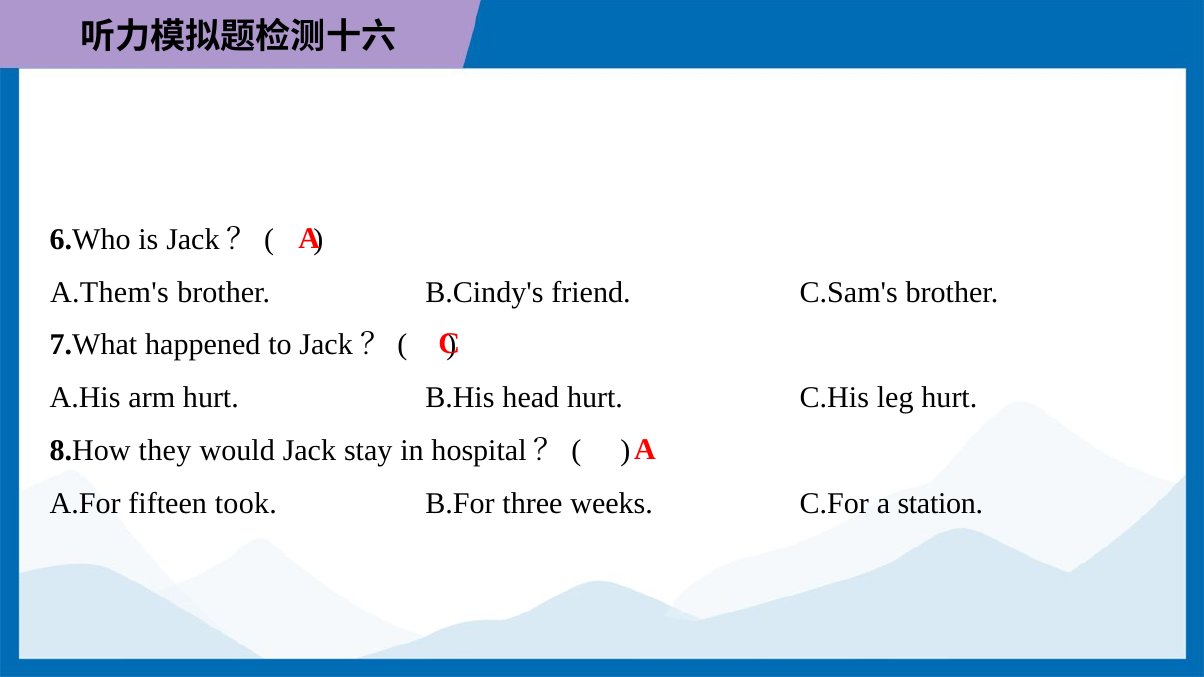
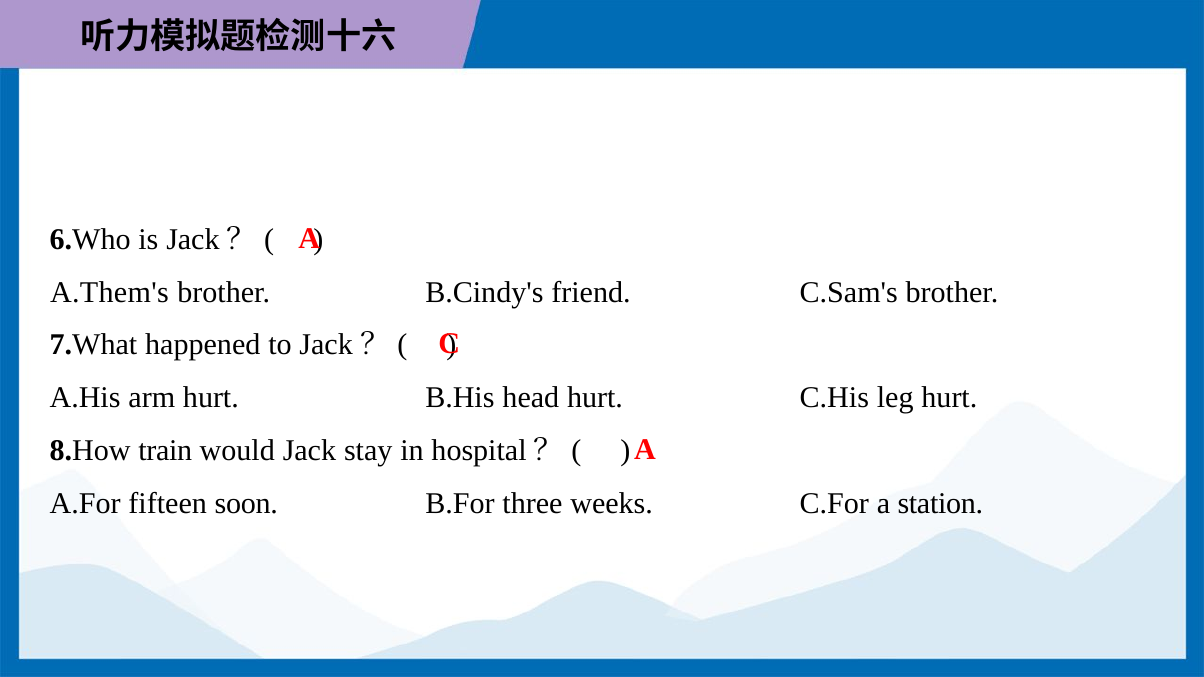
they: they -> train (165, 451)
took: took -> soon (246, 504)
